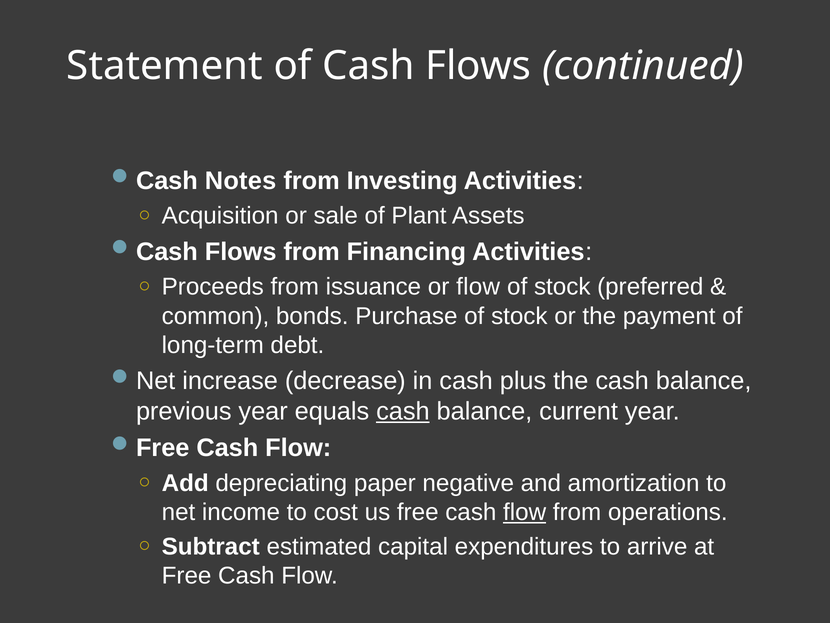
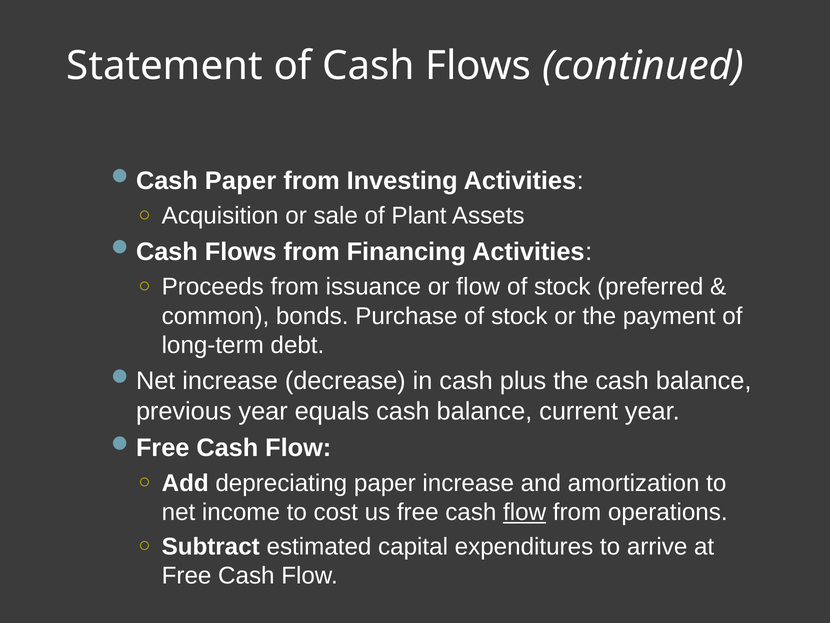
Notes: Notes -> Paper (241, 181)
cash underline: present -> none (403, 411)
paper negative: negative -> increase (468, 483)
